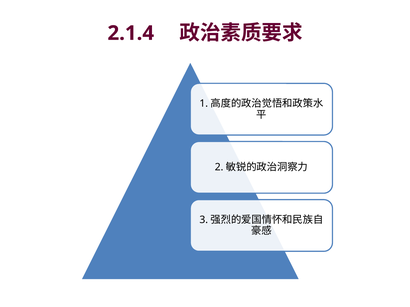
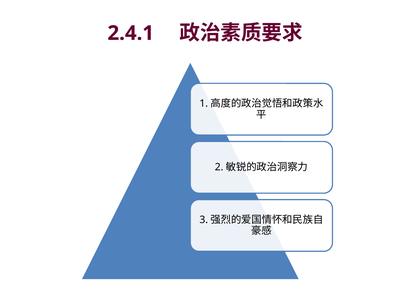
2.1.4: 2.1.4 -> 2.4.1 (131, 33)
